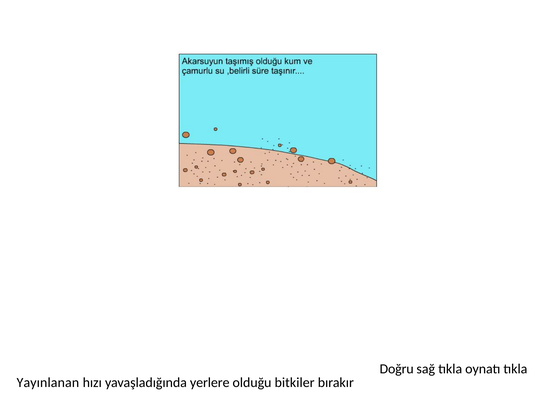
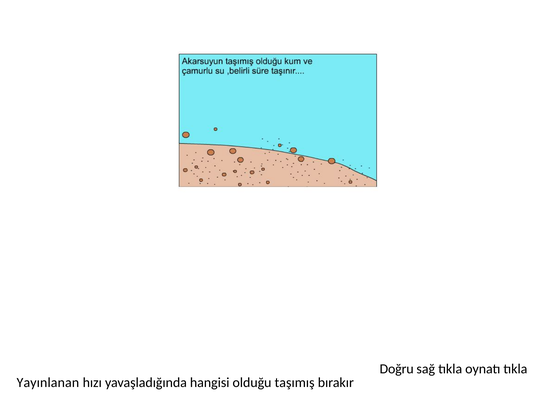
yerlere: yerlere -> hangisi (210, 383)
bitkiler: bitkiler -> taşımış (295, 383)
